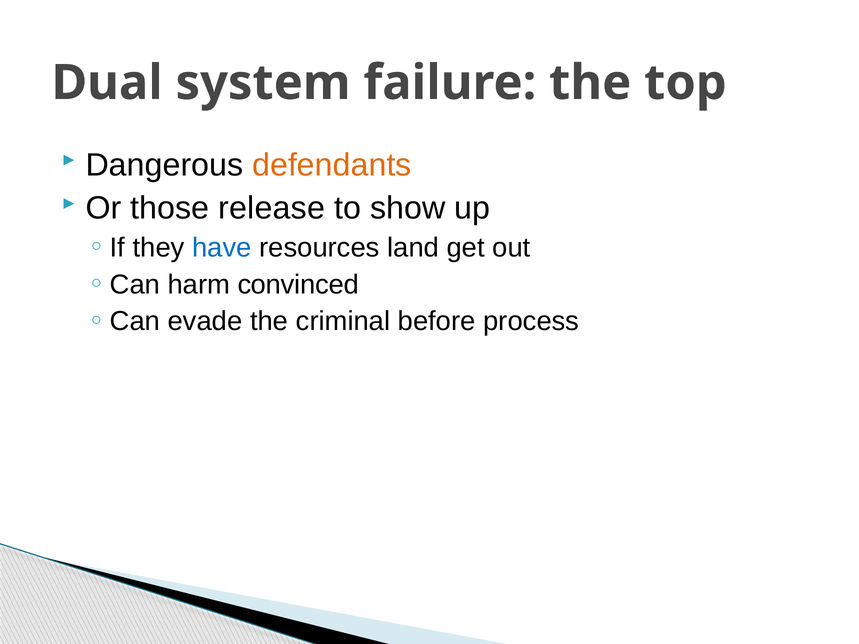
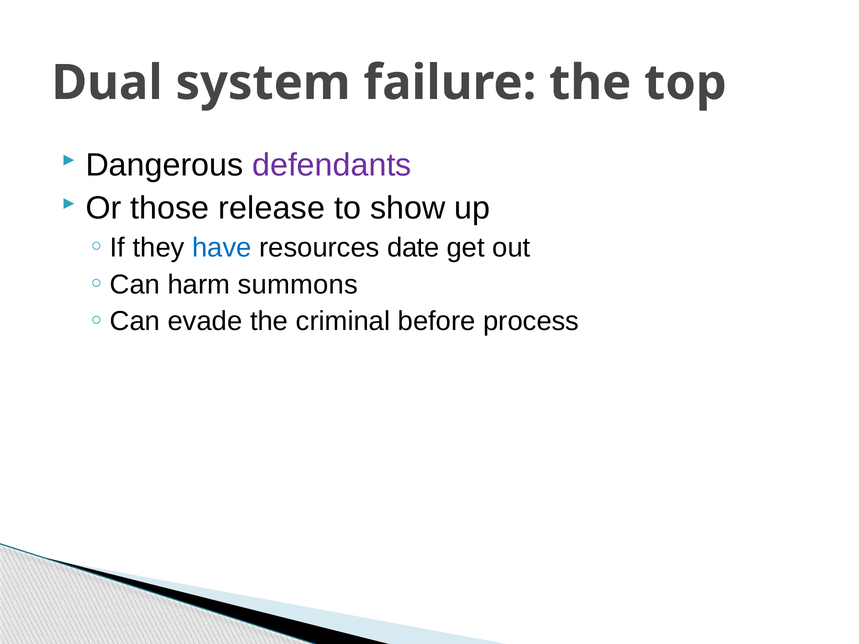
defendants colour: orange -> purple (332, 165)
land: land -> date (413, 248)
convinced: convinced -> summons (298, 285)
